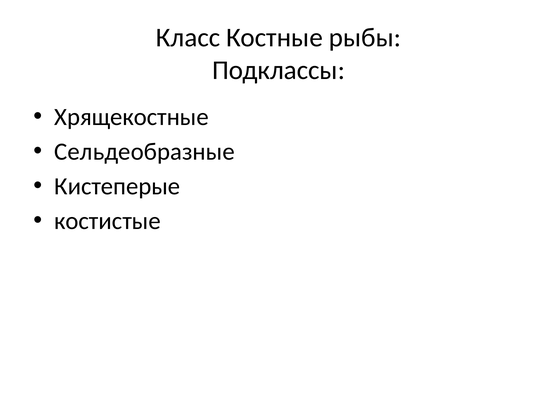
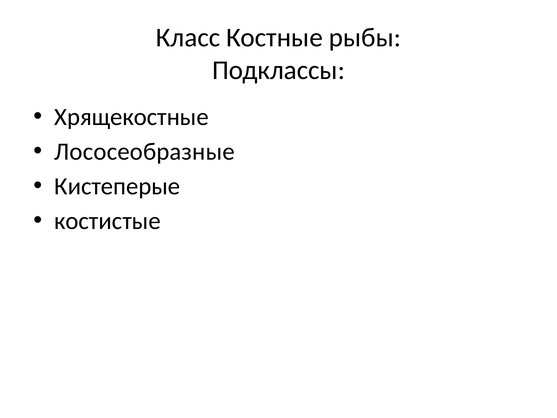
Сельдеобразные: Сельдеобразные -> Лососеобразные (145, 152)
